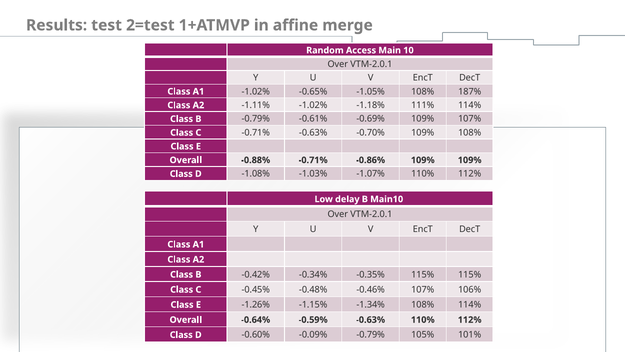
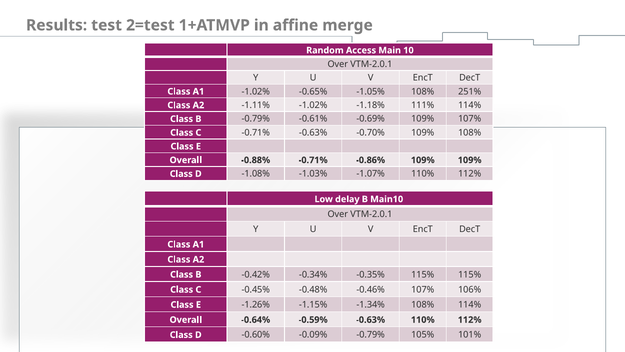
187%: 187% -> 251% (470, 91)
